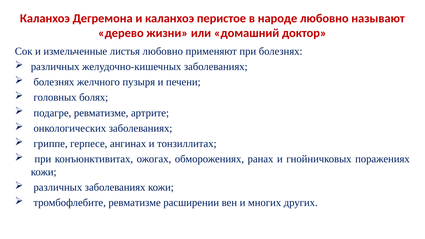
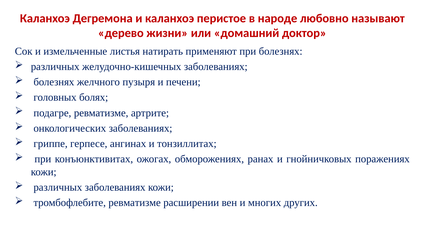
листья любовно: любовно -> натирать (163, 51)
